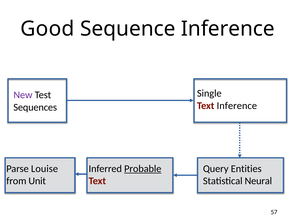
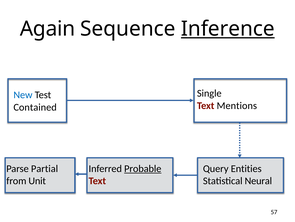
Good: Good -> Again (48, 29)
Inference underline: none -> present (228, 29)
New colour: purple -> blue (23, 95)
Text Inference: Inference -> Mentions (237, 105)
Sequences: Sequences -> Contained (35, 107)
Louise: Louise -> Partial (45, 168)
